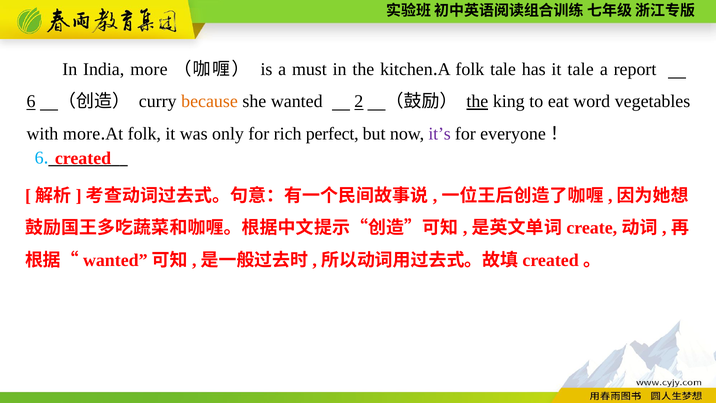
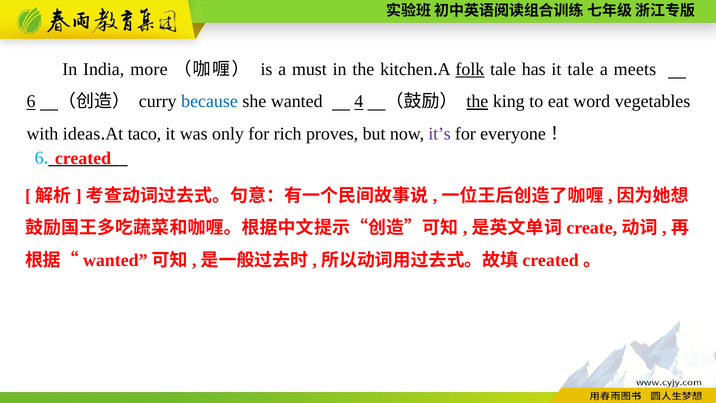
folk underline: none -> present (470, 69)
report: report -> meets (635, 69)
because colour: orange -> blue (210, 101)
2: 2 -> 4 (359, 101)
with more: more -> ideas (82, 134)
folk: folk -> taco (144, 134)
perfect: perfect -> proves (332, 134)
